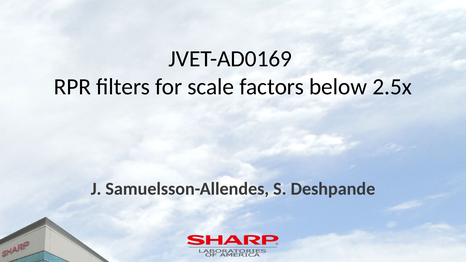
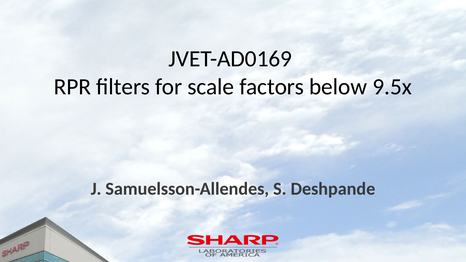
2.5x: 2.5x -> 9.5x (392, 87)
